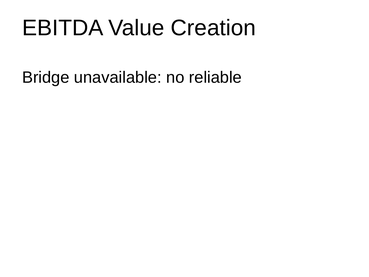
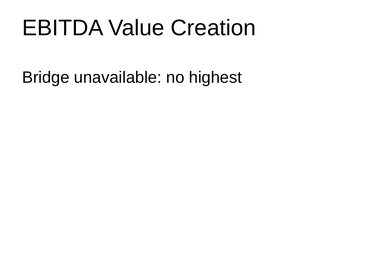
reliable: reliable -> highest (215, 77)
